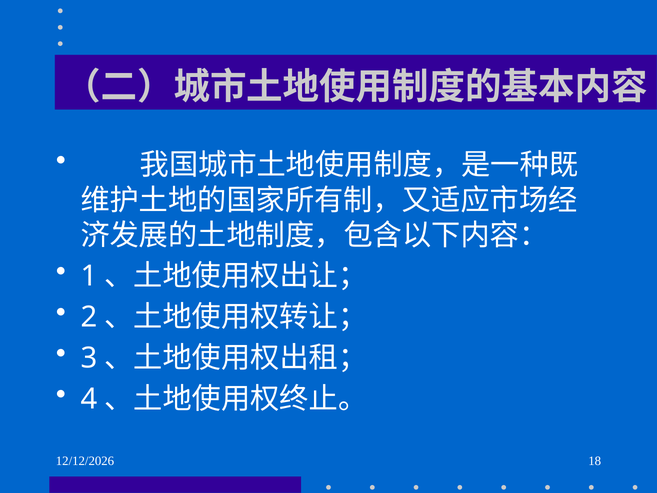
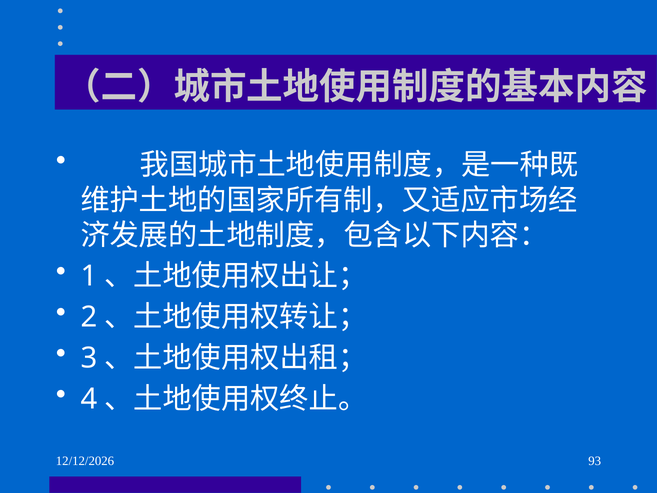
18: 18 -> 93 (595, 461)
